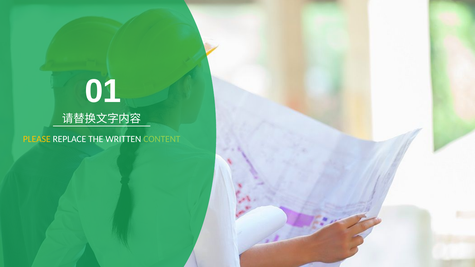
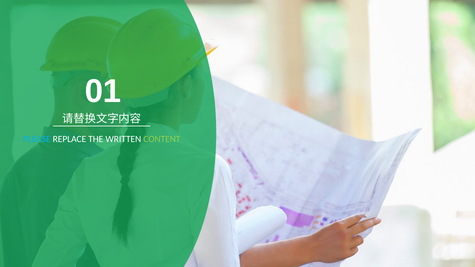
PLEASE colour: yellow -> light blue (37, 139)
